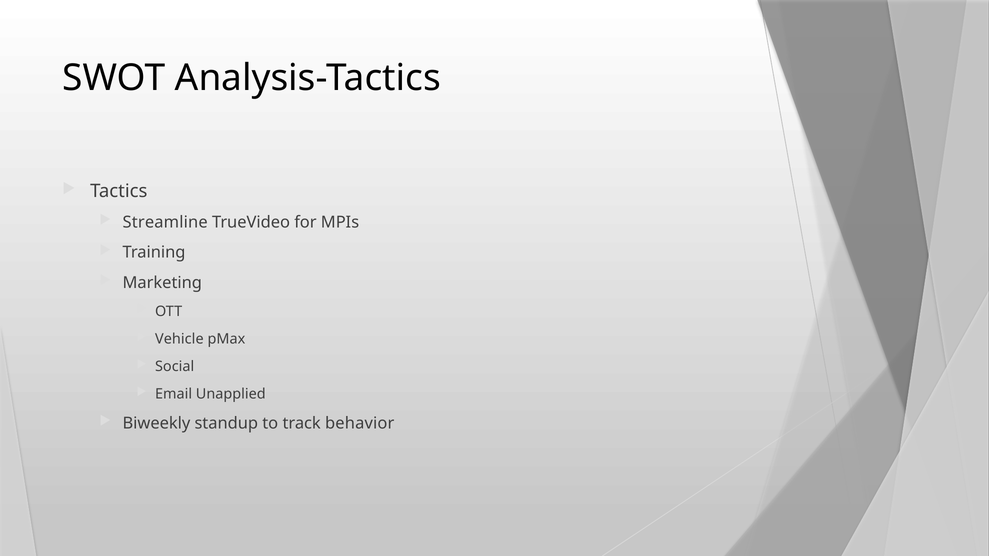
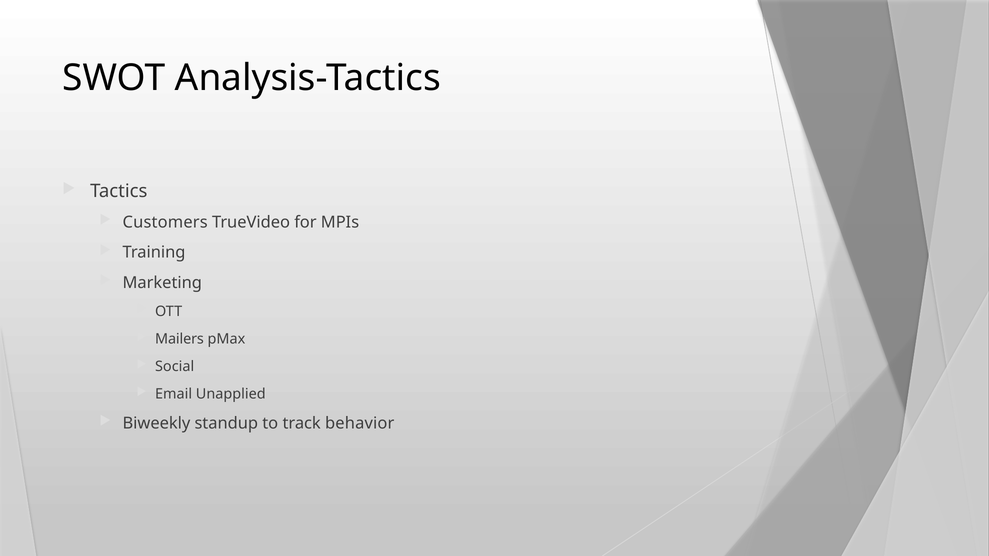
Streamline: Streamline -> Customers (165, 223)
Vehicle: Vehicle -> Mailers (179, 339)
